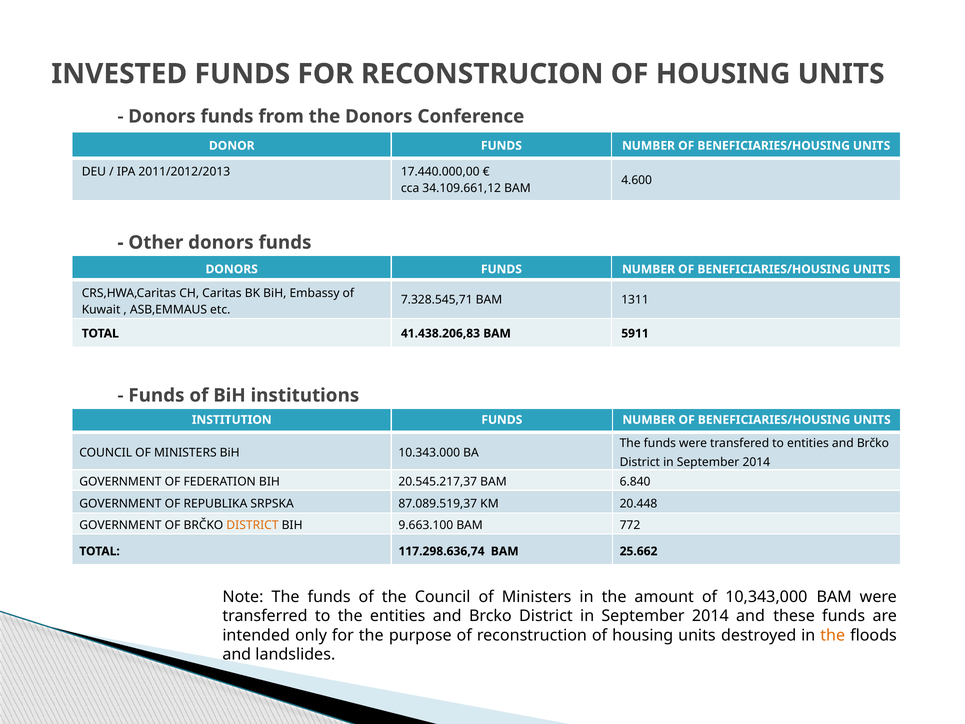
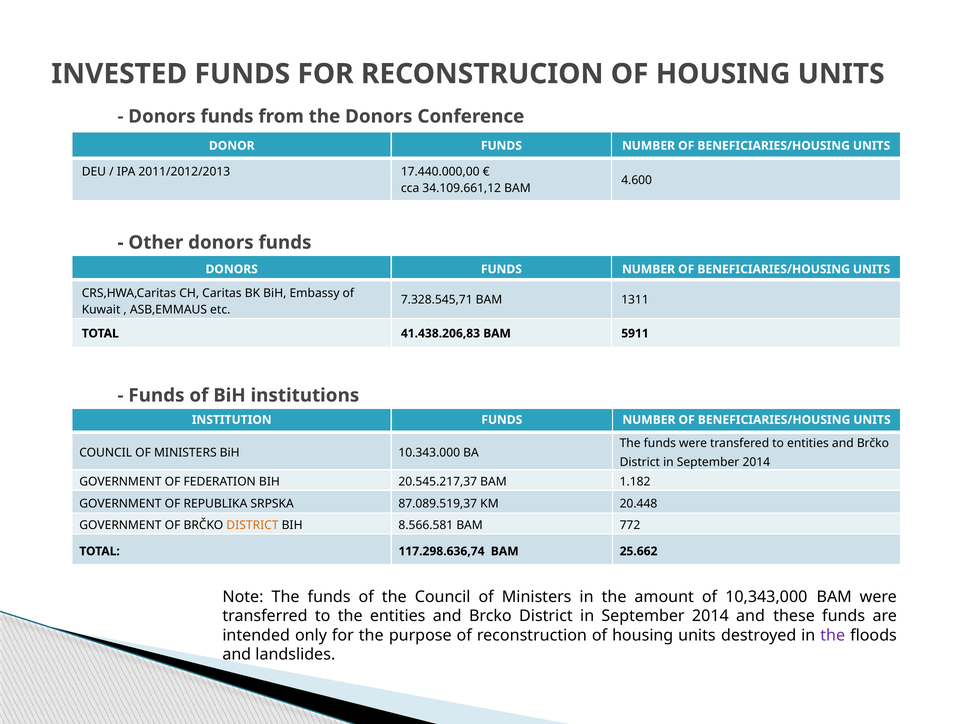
6.840: 6.840 -> 1.182 (635, 482)
9.663.100: 9.663.100 -> 8.566.581 (426, 525)
the colour: orange -> purple (833, 635)
